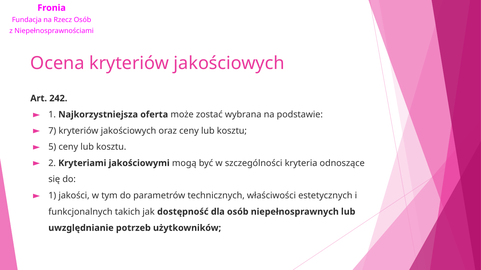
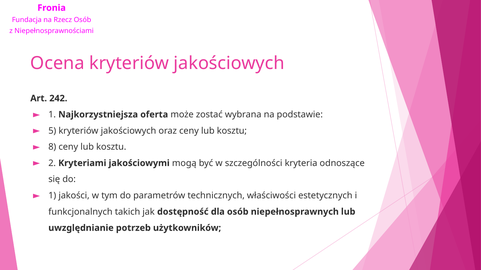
7: 7 -> 5 (52, 131)
5: 5 -> 8 (52, 147)
